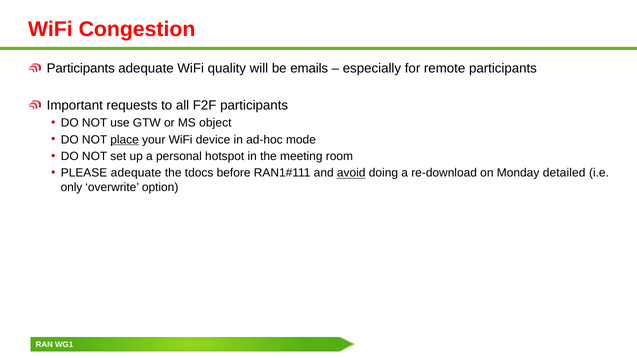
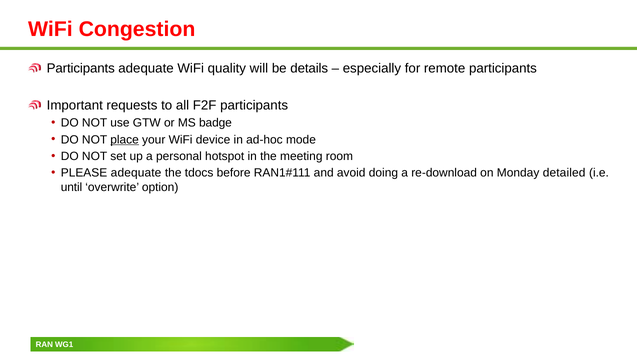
emails: emails -> details (309, 68)
object: object -> badge (215, 123)
avoid underline: present -> none (351, 173)
only: only -> until (71, 188)
